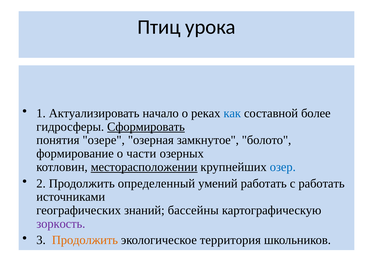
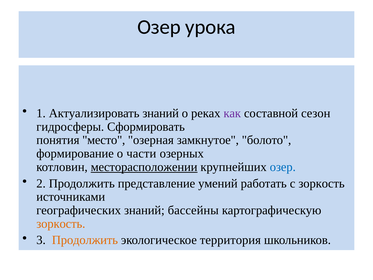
Птиц: Птиц -> Озер (159, 27)
Актуализировать начало: начало -> знаний (161, 113)
как colour: blue -> purple (232, 113)
более: более -> сезон (316, 113)
Сформировать underline: present -> none (146, 127)
озере: озере -> место (104, 140)
определенный: определенный -> представление (157, 183)
с работать: работать -> зоркость (322, 183)
зоркость colour: purple -> orange (61, 224)
